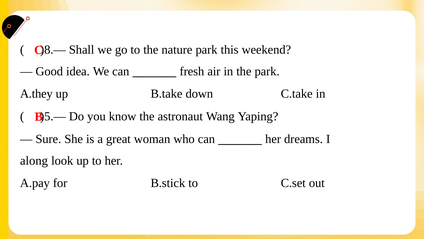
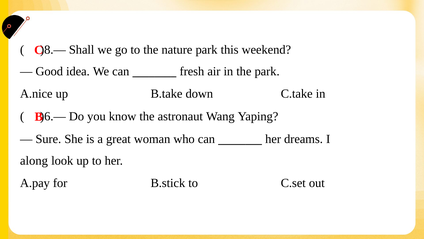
A.they: A.they -> A.nice (36, 94)
)5.—: )5.— -> )6.— (53, 116)
